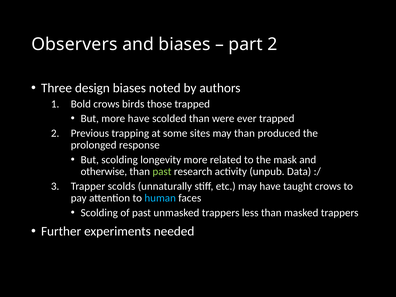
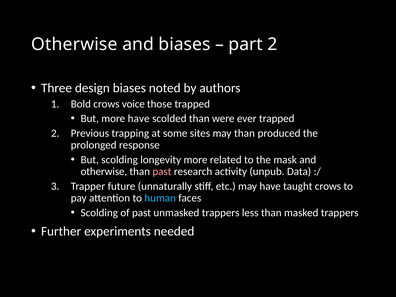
Observers: Observers -> Otherwise (74, 44)
birds: birds -> voice (133, 104)
past colour: light green -> pink (162, 172)
scolds: scolds -> future (122, 186)
